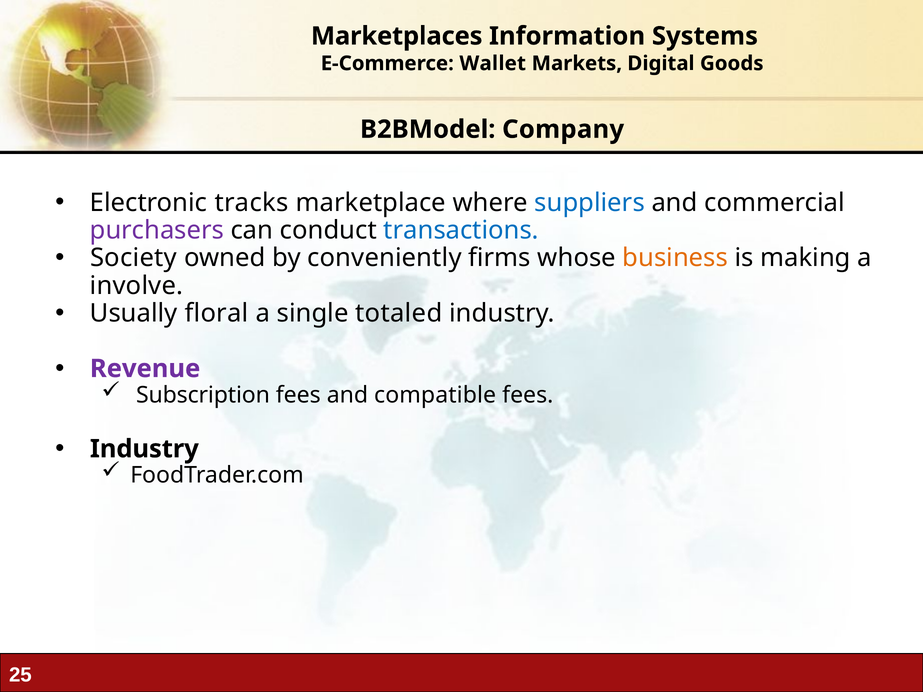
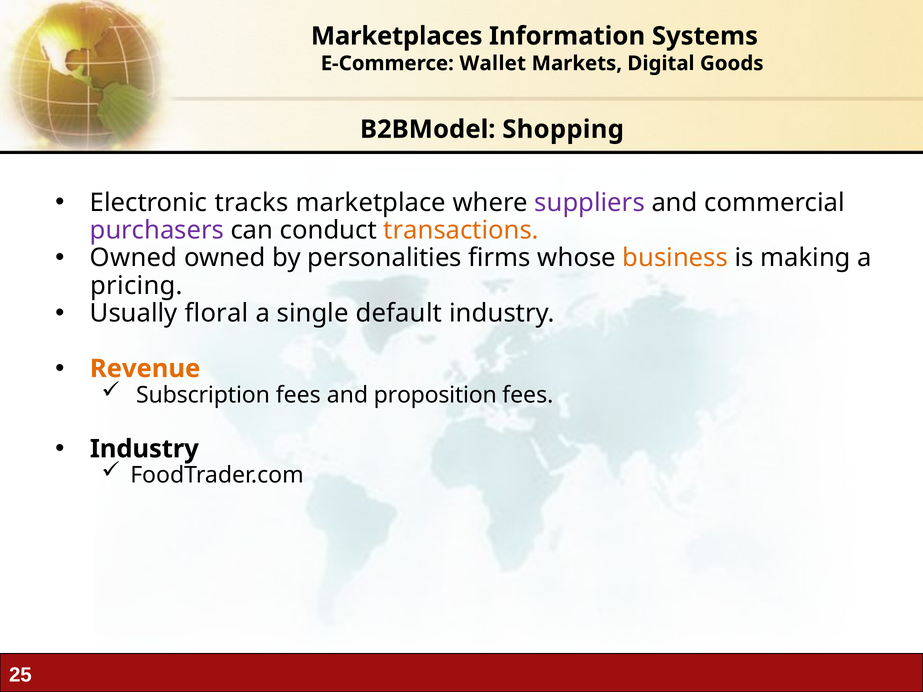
Company: Company -> Shopping (563, 129)
suppliers colour: blue -> purple (590, 203)
transactions colour: blue -> orange (461, 230)
Society: Society -> Owned (134, 258)
conveniently: conveniently -> personalities (385, 258)
involve: involve -> pricing (136, 286)
totaled: totaled -> default (399, 313)
Revenue colour: purple -> orange (145, 369)
compatible: compatible -> proposition (435, 395)
